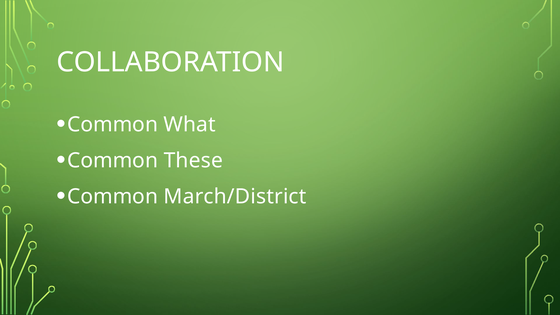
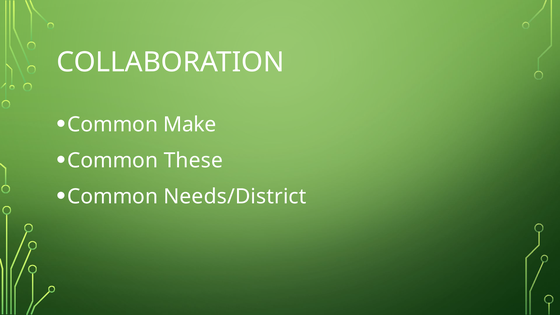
What: What -> Make (190, 125)
March/District: March/District -> Needs/District (235, 197)
